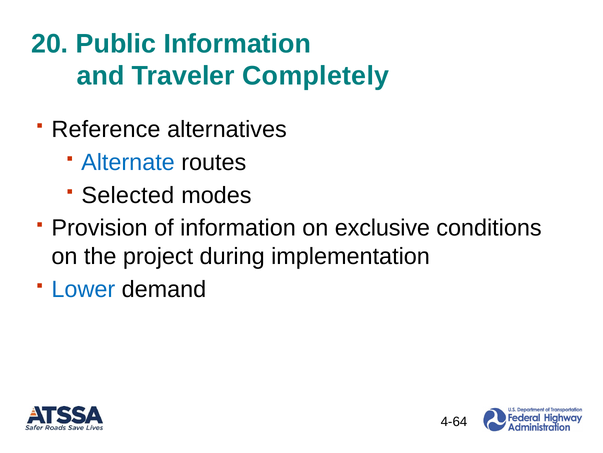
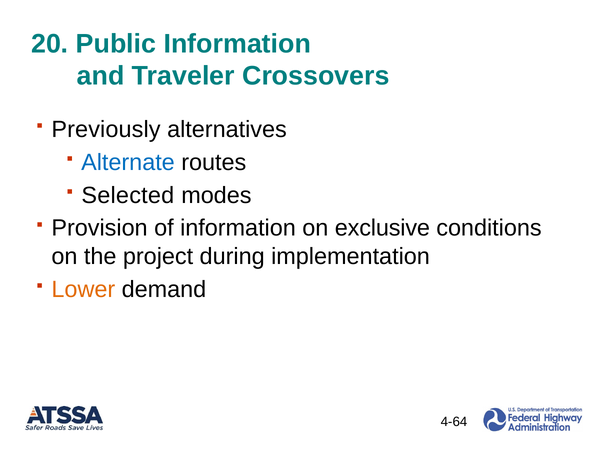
Completely: Completely -> Crossovers (316, 76)
Reference: Reference -> Previously (106, 129)
Lower colour: blue -> orange (83, 289)
